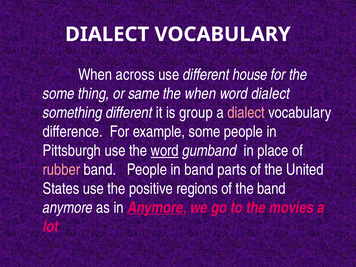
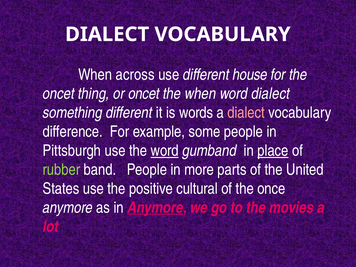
some: some -> oncet (59, 94)
or same: same -> oncet (144, 94)
group: group -> words (196, 113)
place underline: none -> present (273, 151)
rubber colour: pink -> light green (61, 170)
in band: band -> more (199, 170)
regions: regions -> cultural (197, 189)
the band: band -> once (271, 189)
